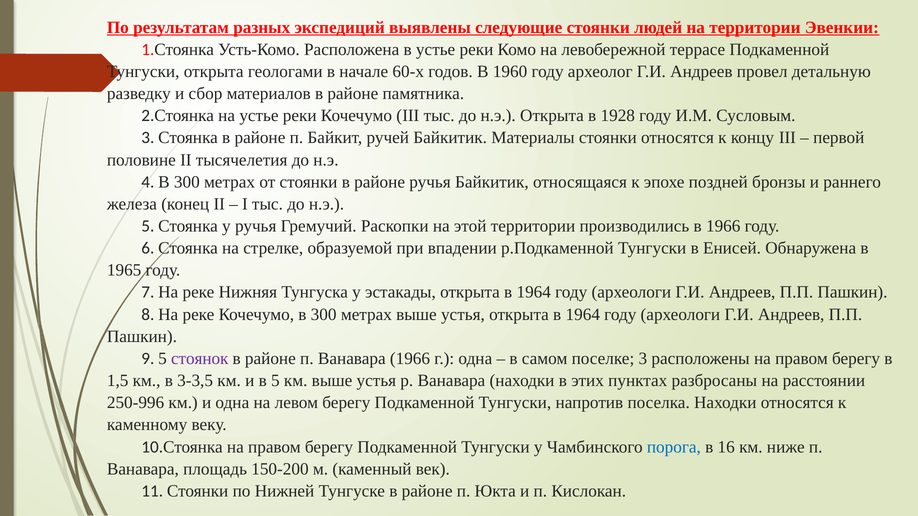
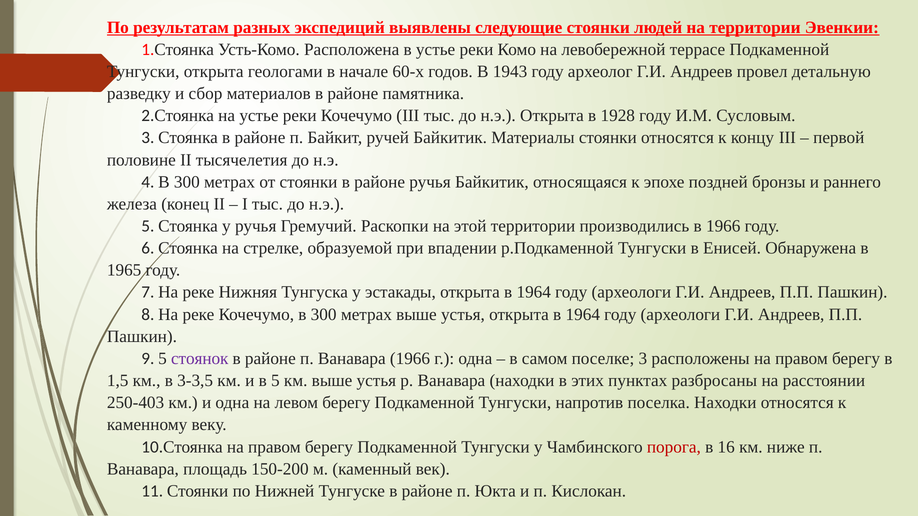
1960: 1960 -> 1943 (510, 72)
250-996: 250-996 -> 250-403 (136, 403)
порога colour: blue -> red (674, 447)
